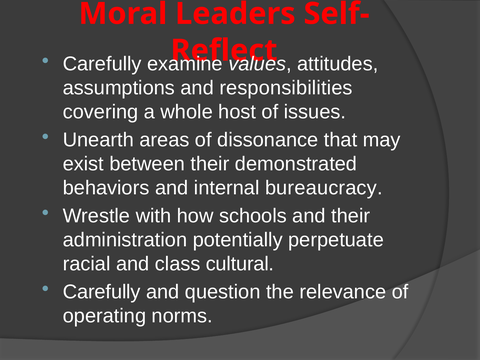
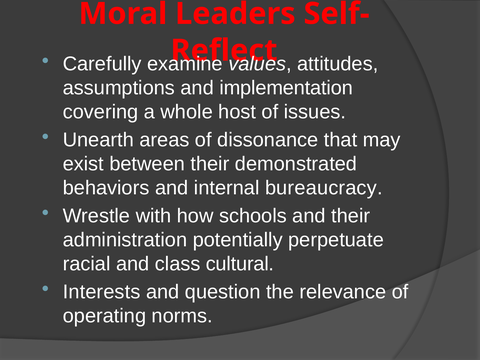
responsibilities: responsibilities -> implementation (286, 88)
Carefully: Carefully -> Interests (102, 292)
